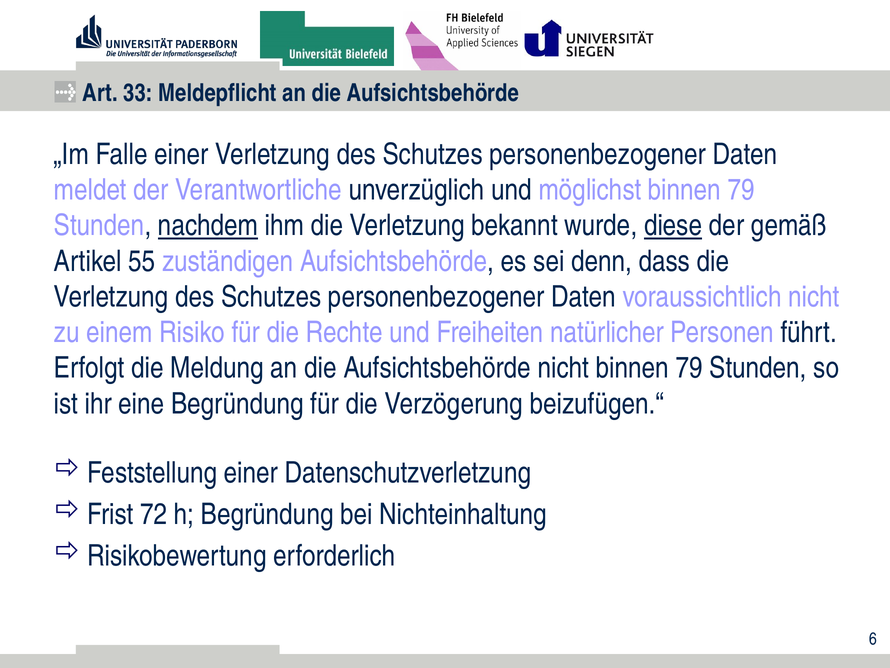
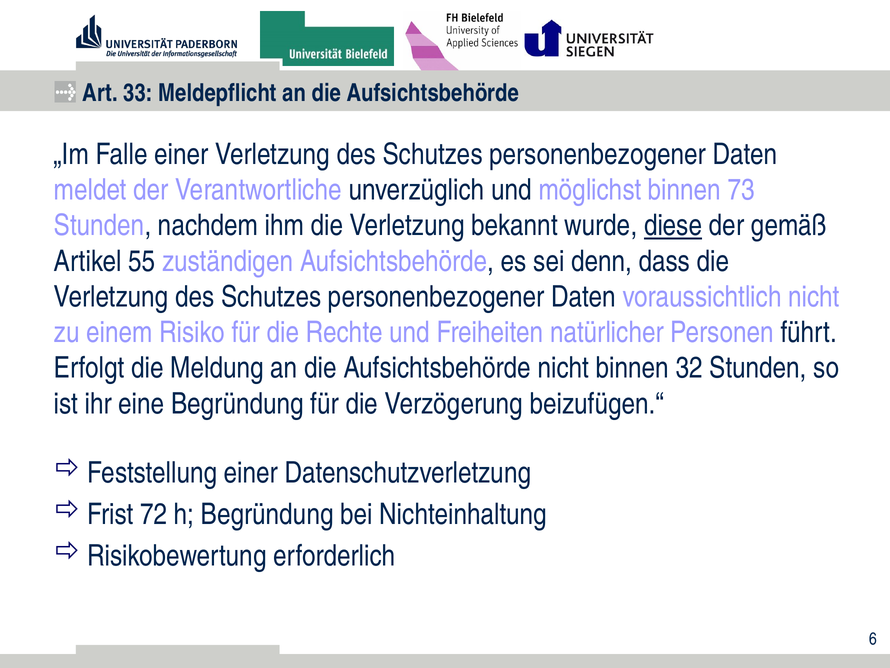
möglichst binnen 79: 79 -> 73 (741, 190)
nachdem underline: present -> none (208, 225)
nicht binnen 79: 79 -> 32 (689, 368)
